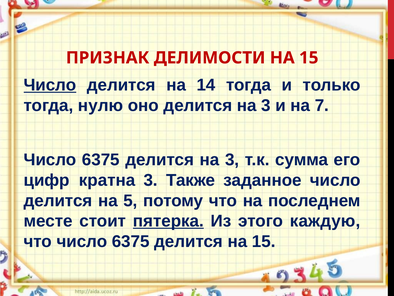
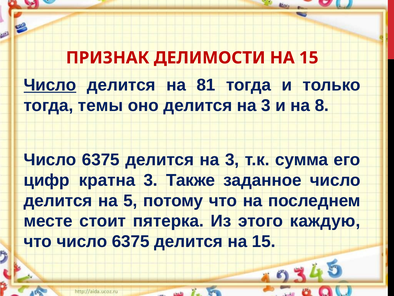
14: 14 -> 81 (206, 85)
нулю: нулю -> темы (101, 105)
7: 7 -> 8 (322, 105)
пятерка underline: present -> none (168, 221)
